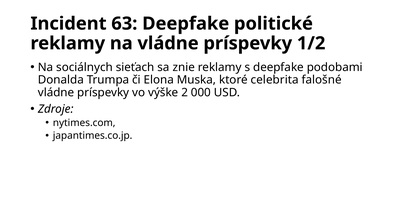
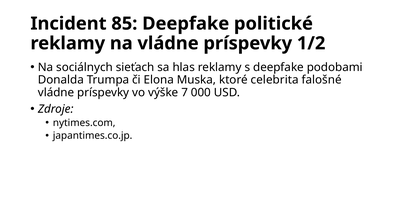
63: 63 -> 85 (124, 24)
znie: znie -> hlas (184, 67)
2: 2 -> 7 (185, 93)
